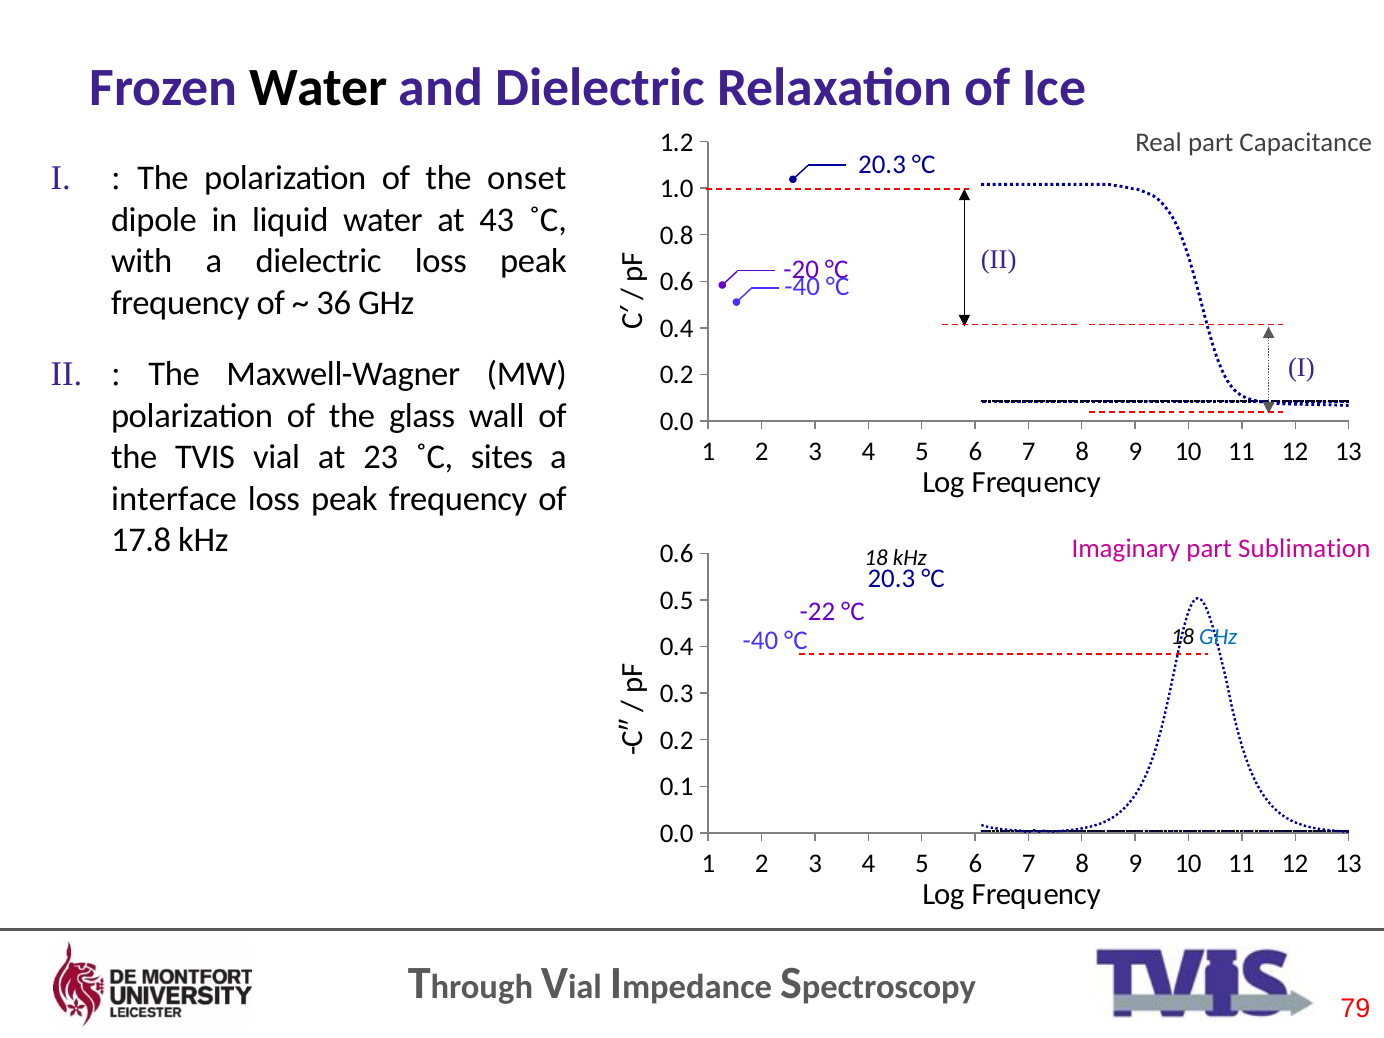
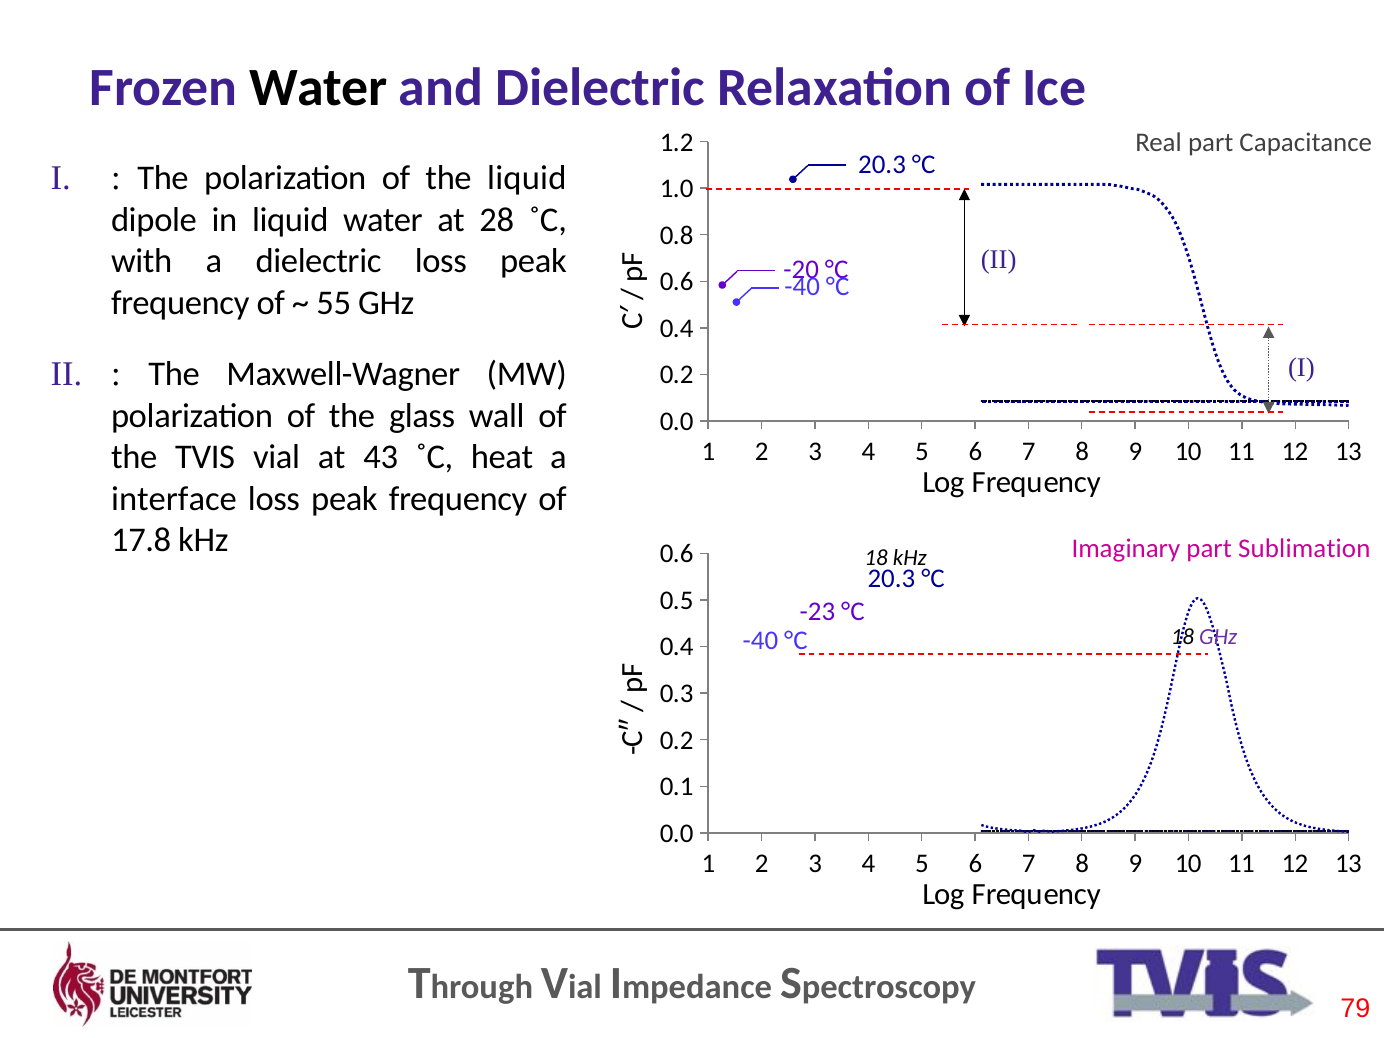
the onset: onset -> liquid (527, 178)
43: 43 -> 28 (497, 220)
36: 36 -> 55 (334, 303)
23: 23 -> 43 (381, 457)
sites: sites -> heat (502, 457)
-22: -22 -> -23 (817, 612)
GHz colour: blue -> purple (1218, 637)
